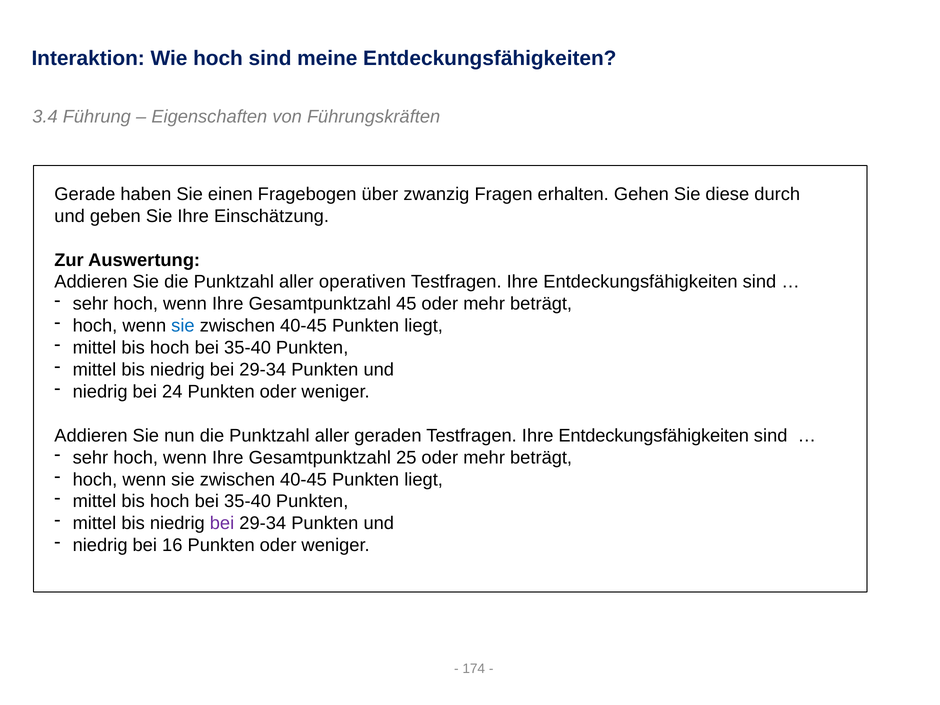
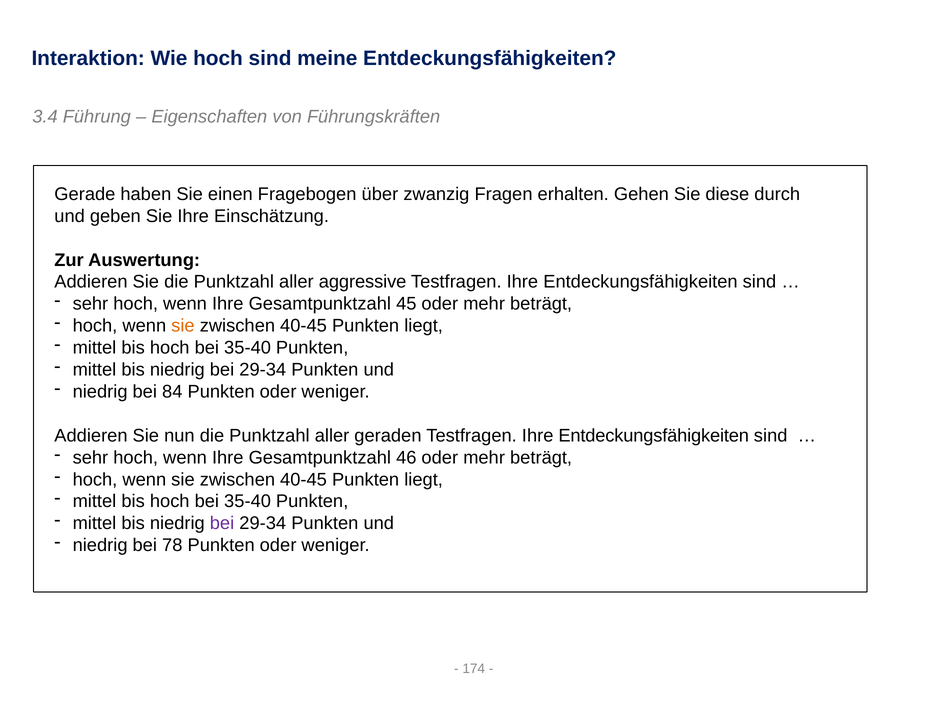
operativen: operativen -> aggressive (363, 282)
sie colour: blue -> orange (183, 326)
24: 24 -> 84 (172, 392)
25: 25 -> 46 (406, 458)
16: 16 -> 78 (172, 545)
